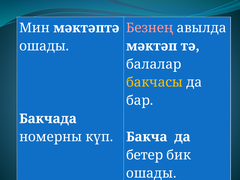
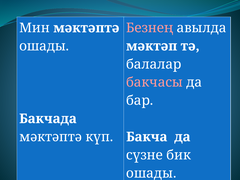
бакчасы colour: yellow -> pink (155, 82)
номерны: номерны -> мәктәптә (51, 137)
бетер: бетер -> сүзне (145, 155)
